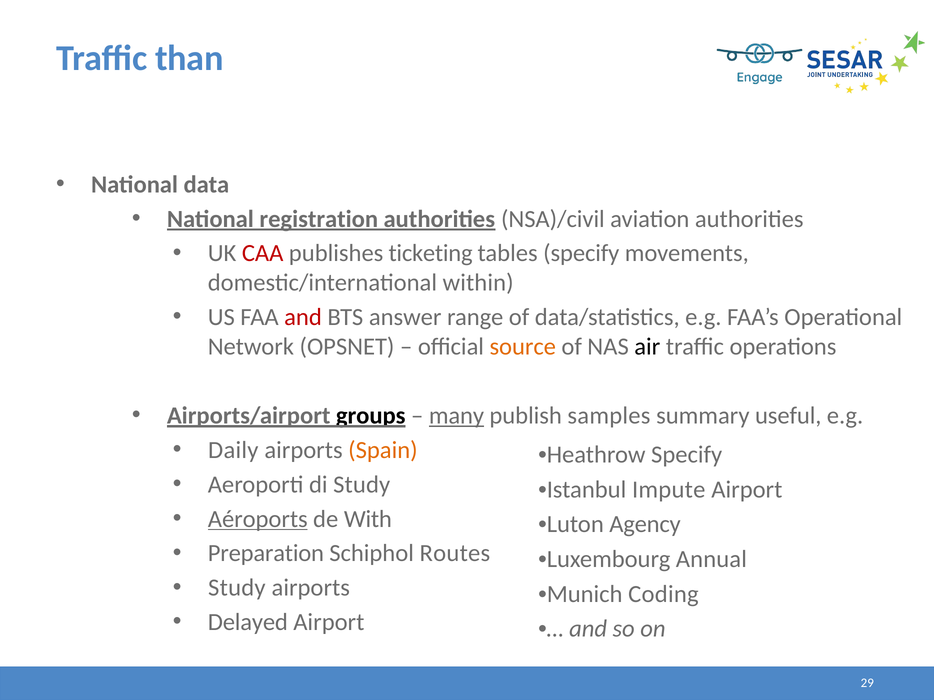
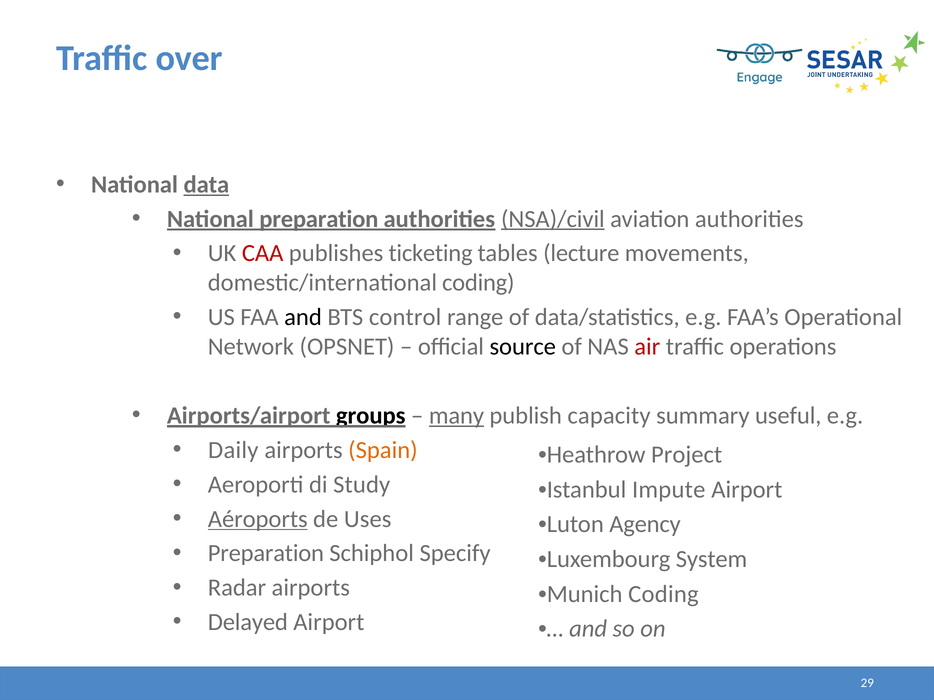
than: than -> over (189, 58)
data underline: none -> present (206, 185)
National registration: registration -> preparation (319, 219)
NSA)/civil underline: none -> present (553, 219)
tables specify: specify -> lecture (581, 254)
domestic/international within: within -> coding (478, 283)
and colour: red -> black (303, 317)
answer: answer -> control (405, 317)
source colour: orange -> black (523, 347)
air colour: black -> red (647, 347)
samples: samples -> capacity (609, 416)
Heathrow Specify: Specify -> Project (687, 455)
With: With -> Uses (368, 519)
Routes: Routes -> Specify (455, 554)
Annual: Annual -> System (712, 559)
Study: Study -> Radar (237, 588)
